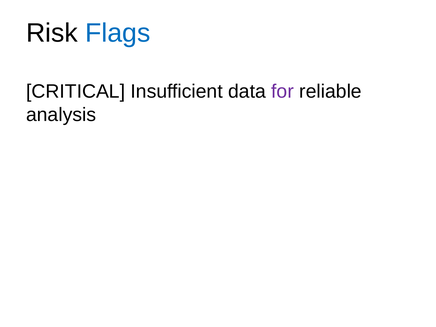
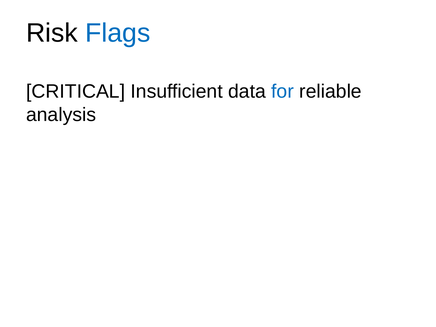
for colour: purple -> blue (283, 91)
